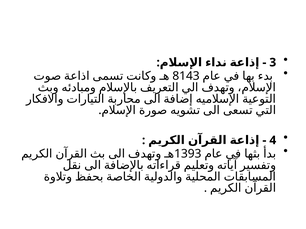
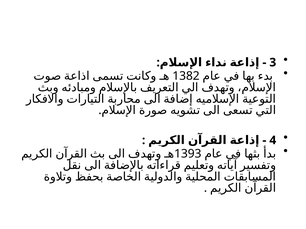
8143: 8143 -> 1382 (186, 76)
